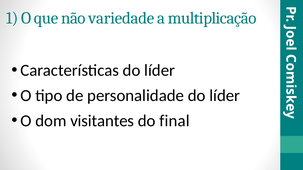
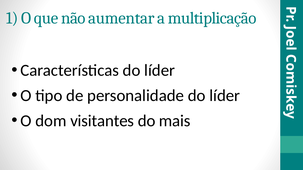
variedade: variedade -> aumentar (121, 18)
final: final -> mais (175, 121)
